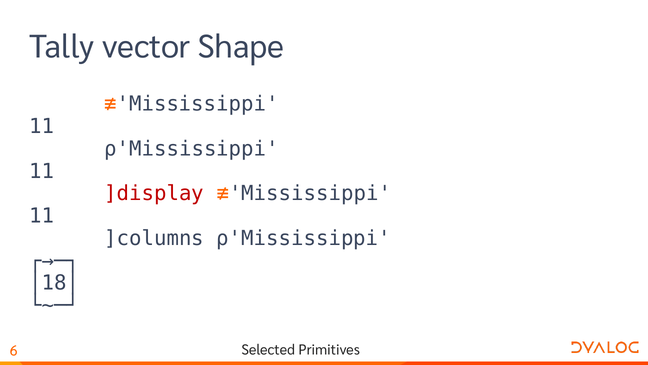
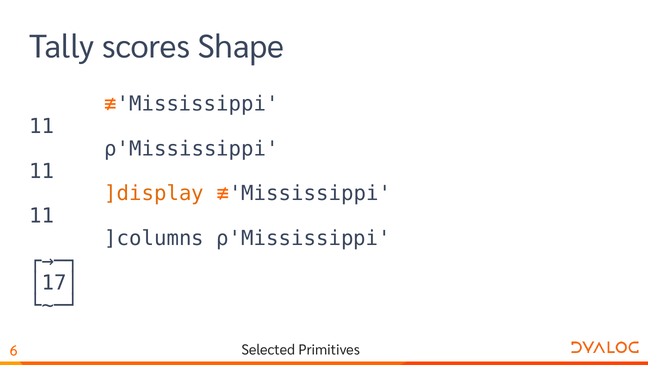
vector: vector -> scores (146, 47)
]display colour: red -> orange (154, 193)
│18│: │18│ -> │17│ (54, 283)
